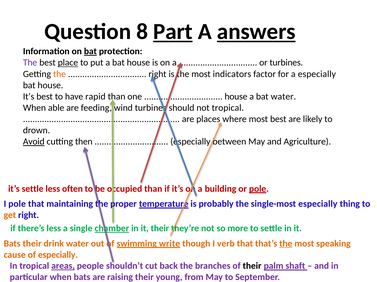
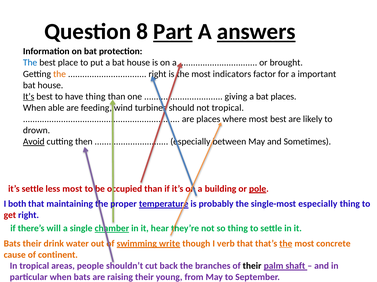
bat underline: present -> none (90, 51)
The colour: purple -> blue (30, 63)
place underline: present -> none (68, 63)
or turbines: turbines -> brought (286, 63)
a especially: especially -> important (317, 74)
It’s underline: none -> present (29, 97)
have rapid: rapid -> thing (95, 97)
house: house -> giving (236, 97)
bat water: water -> places (283, 97)
Agriculture: Agriculture -> Sometimes (307, 142)
less often: often -> most (72, 189)
I pole: pole -> both (17, 204)
get colour: orange -> red (10, 216)
there’s less: less -> will (54, 229)
it their: their -> hear (160, 229)
more: more -> thing (238, 229)
speaking: speaking -> concrete (333, 244)
of especially: especially -> continent (58, 255)
areas underline: present -> none (63, 267)
